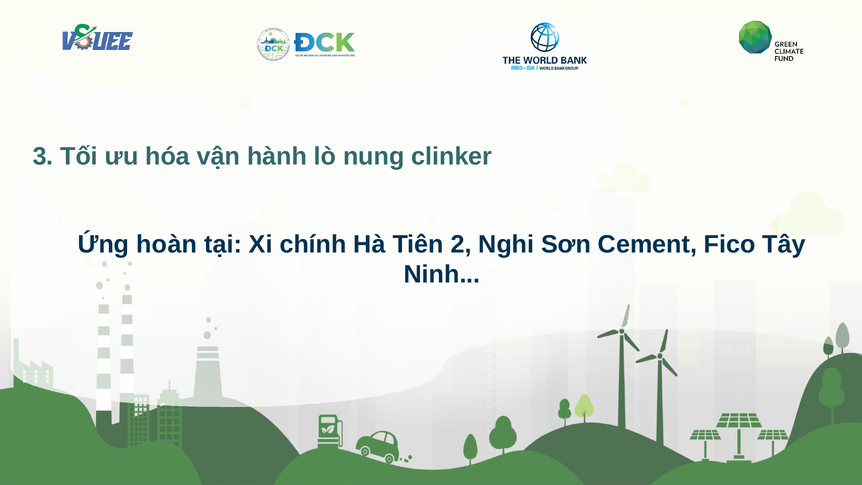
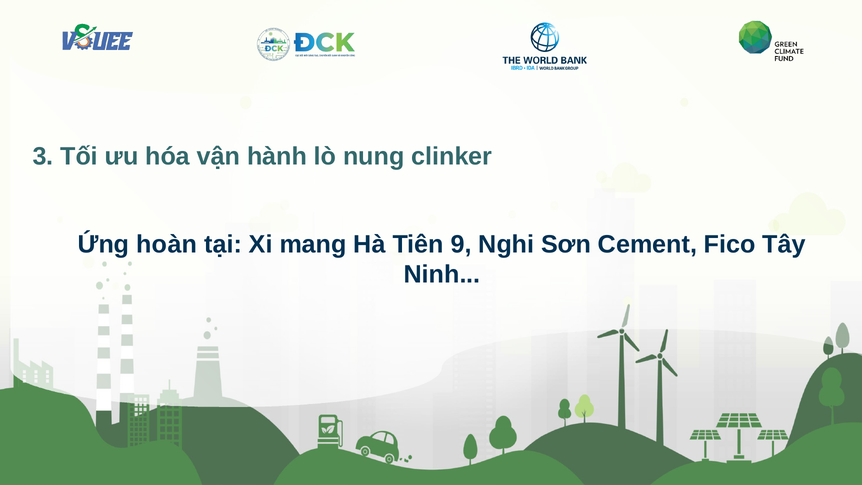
chính: chính -> mang (313, 244)
2: 2 -> 9 (461, 244)
